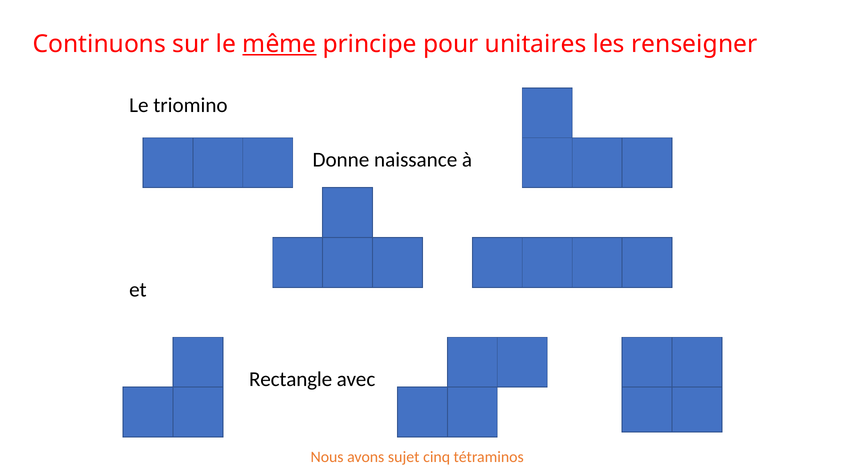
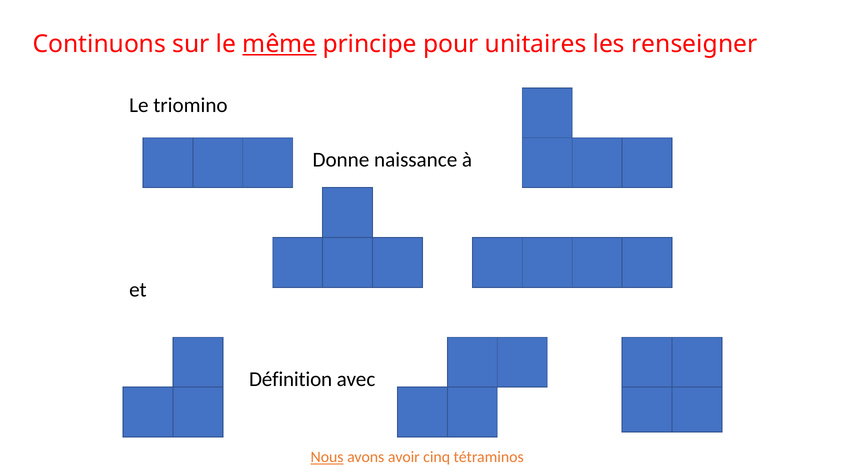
Rectangle: Rectangle -> Définition (291, 380)
Nous underline: none -> present (327, 457)
sujet: sujet -> avoir (404, 457)
